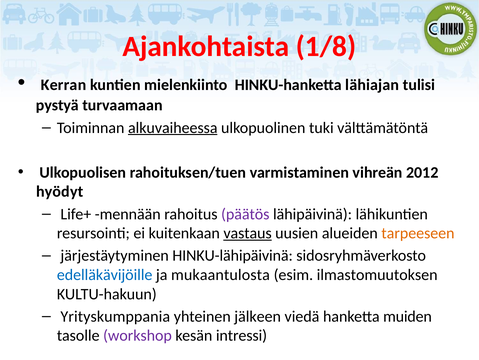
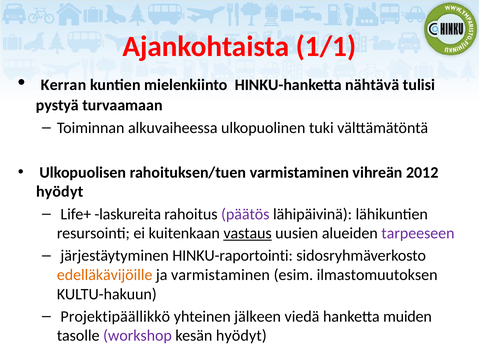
1/8: 1/8 -> 1/1 (326, 46)
lähiajan: lähiajan -> nähtävä (372, 85)
alkuvaiheessa underline: present -> none (173, 127)
mennään: mennään -> laskureita (128, 214)
tarpeeseen colour: orange -> purple (418, 233)
HINKU-lähipäivinä: HINKU-lähipäivinä -> HINKU-raportointi (233, 255)
edelläkävijöille colour: blue -> orange (105, 274)
ja mukaantulosta: mukaantulosta -> varmistaminen (220, 274)
Yrityskumppania: Yrityskumppania -> Projektipäällikkö (115, 316)
kesän intressi: intressi -> hyödyt (241, 335)
